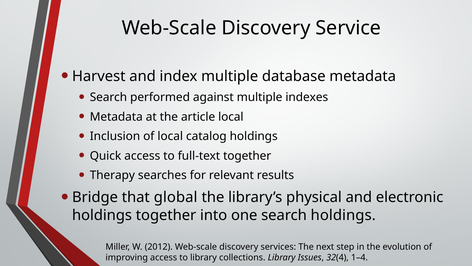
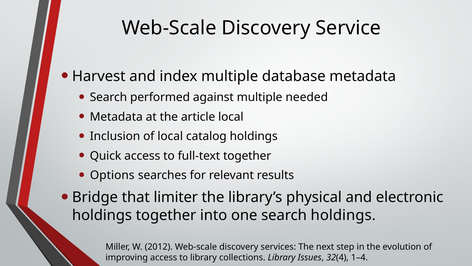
indexes: indexes -> needed (307, 97)
Therapy: Therapy -> Options (112, 175)
global: global -> limiter (176, 197)
